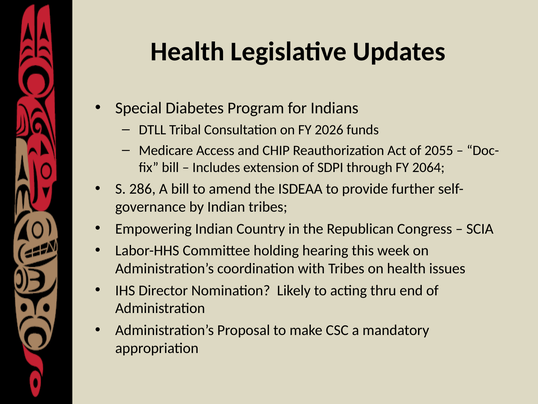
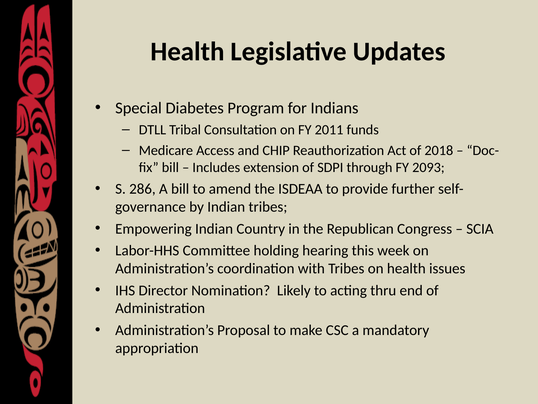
2026: 2026 -> 2011 (329, 130)
2055: 2055 -> 2018 (439, 150)
2064: 2064 -> 2093 (428, 167)
